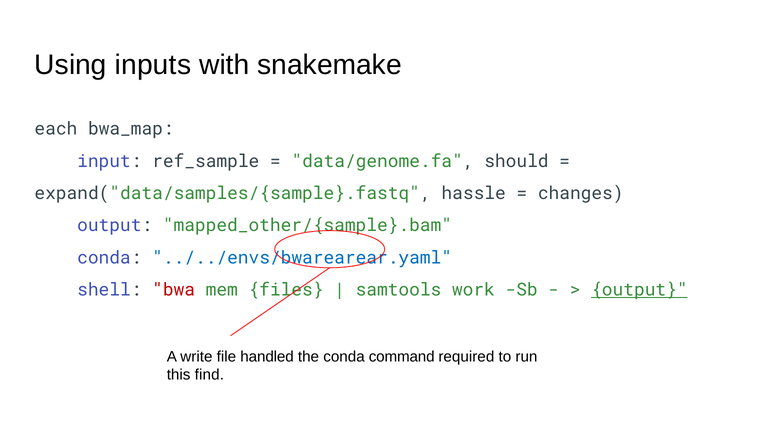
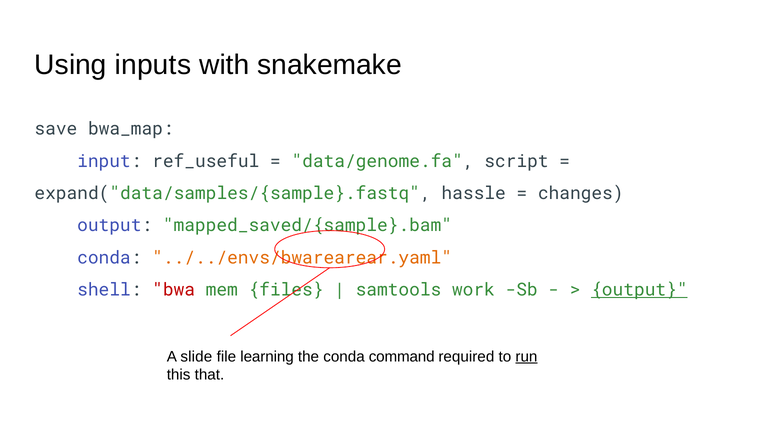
each: each -> save (56, 129)
ref_sample: ref_sample -> ref_useful (206, 161)
should: should -> script (516, 161)
mapped_other/{sample}.bam: mapped_other/{sample}.bam -> mapped_saved/{sample}.bam (307, 225)
../../envs/bwarearear.yaml colour: blue -> orange (302, 258)
write: write -> slide (196, 356)
handled: handled -> learning (267, 356)
run underline: none -> present (526, 356)
find: find -> that (209, 375)
